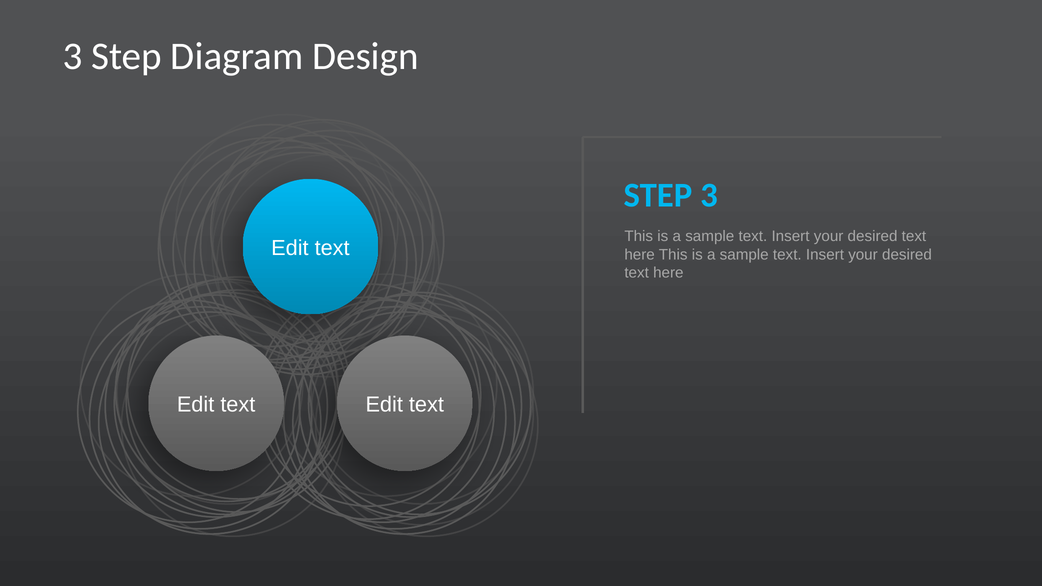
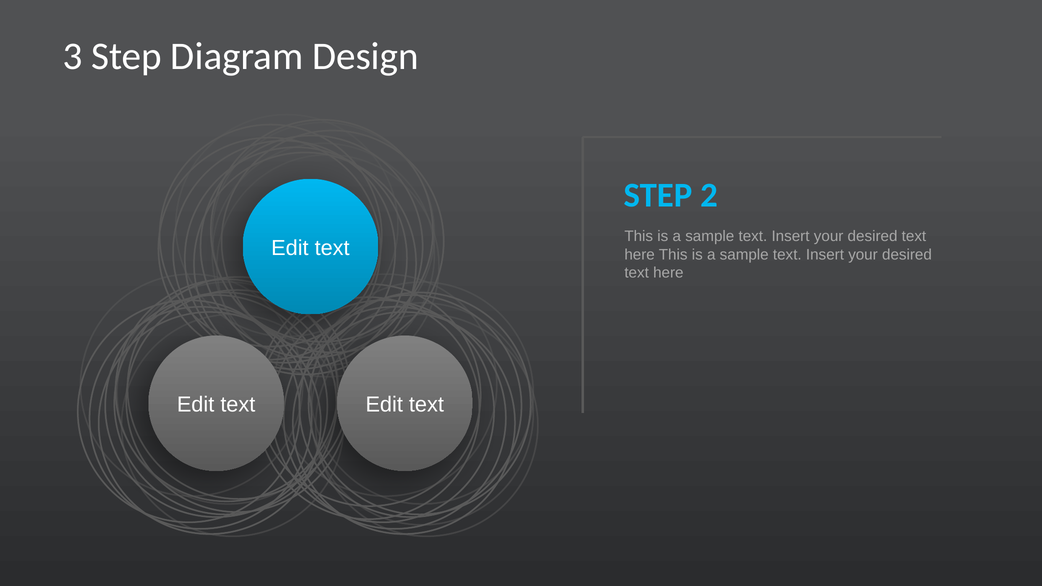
STEP 3: 3 -> 2 (709, 195)
